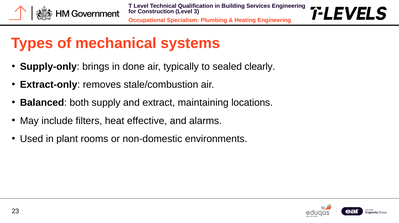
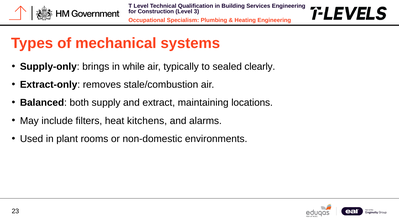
done: done -> while (134, 67)
effective: effective -> kitchens (147, 121)
